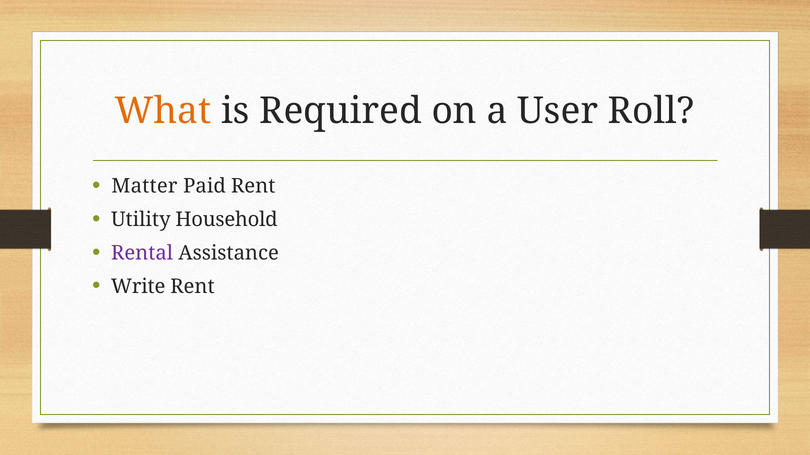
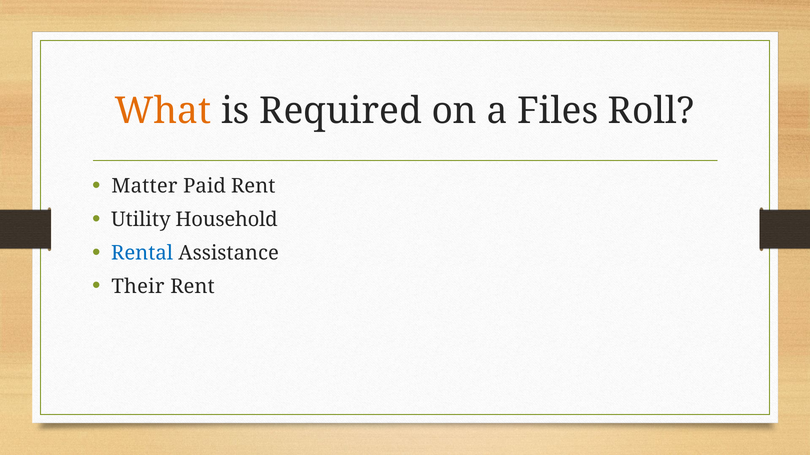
User: User -> Files (558, 111)
Rental colour: purple -> blue (142, 253)
Write: Write -> Their (138, 287)
